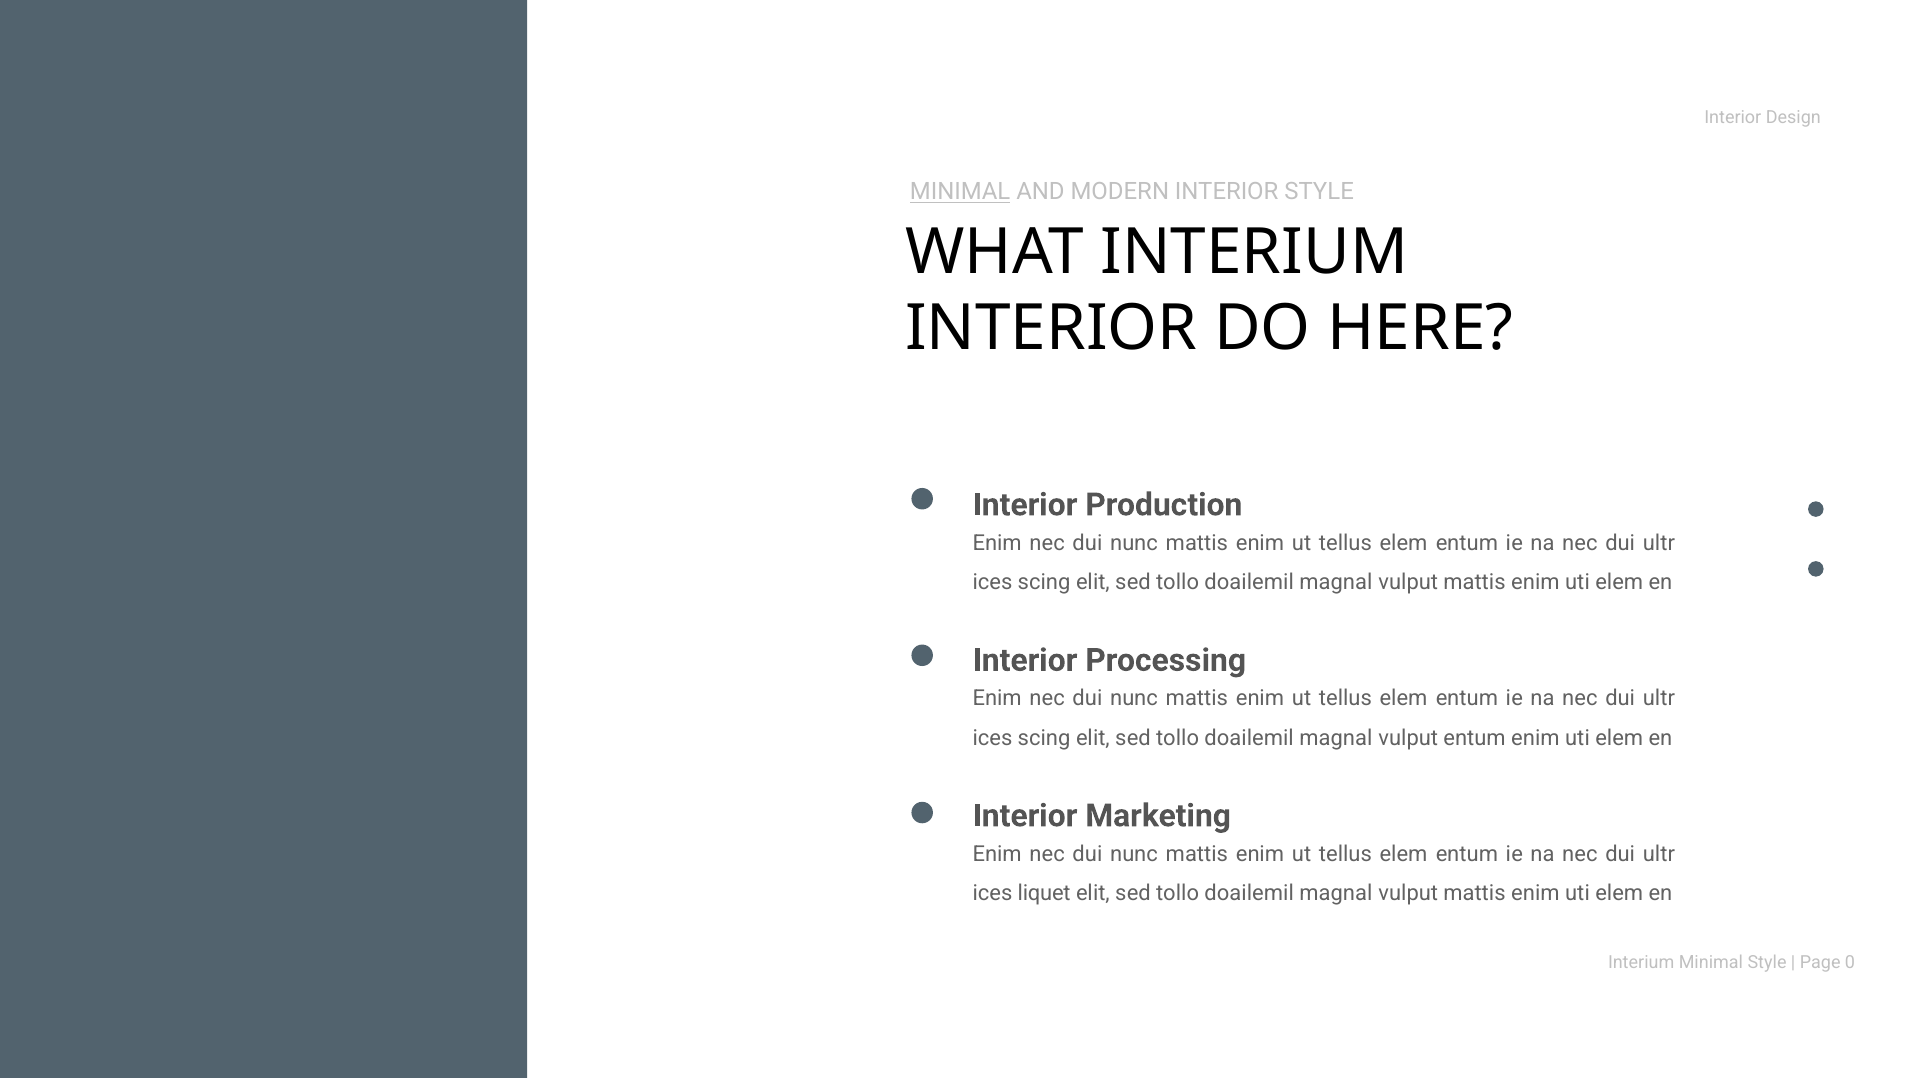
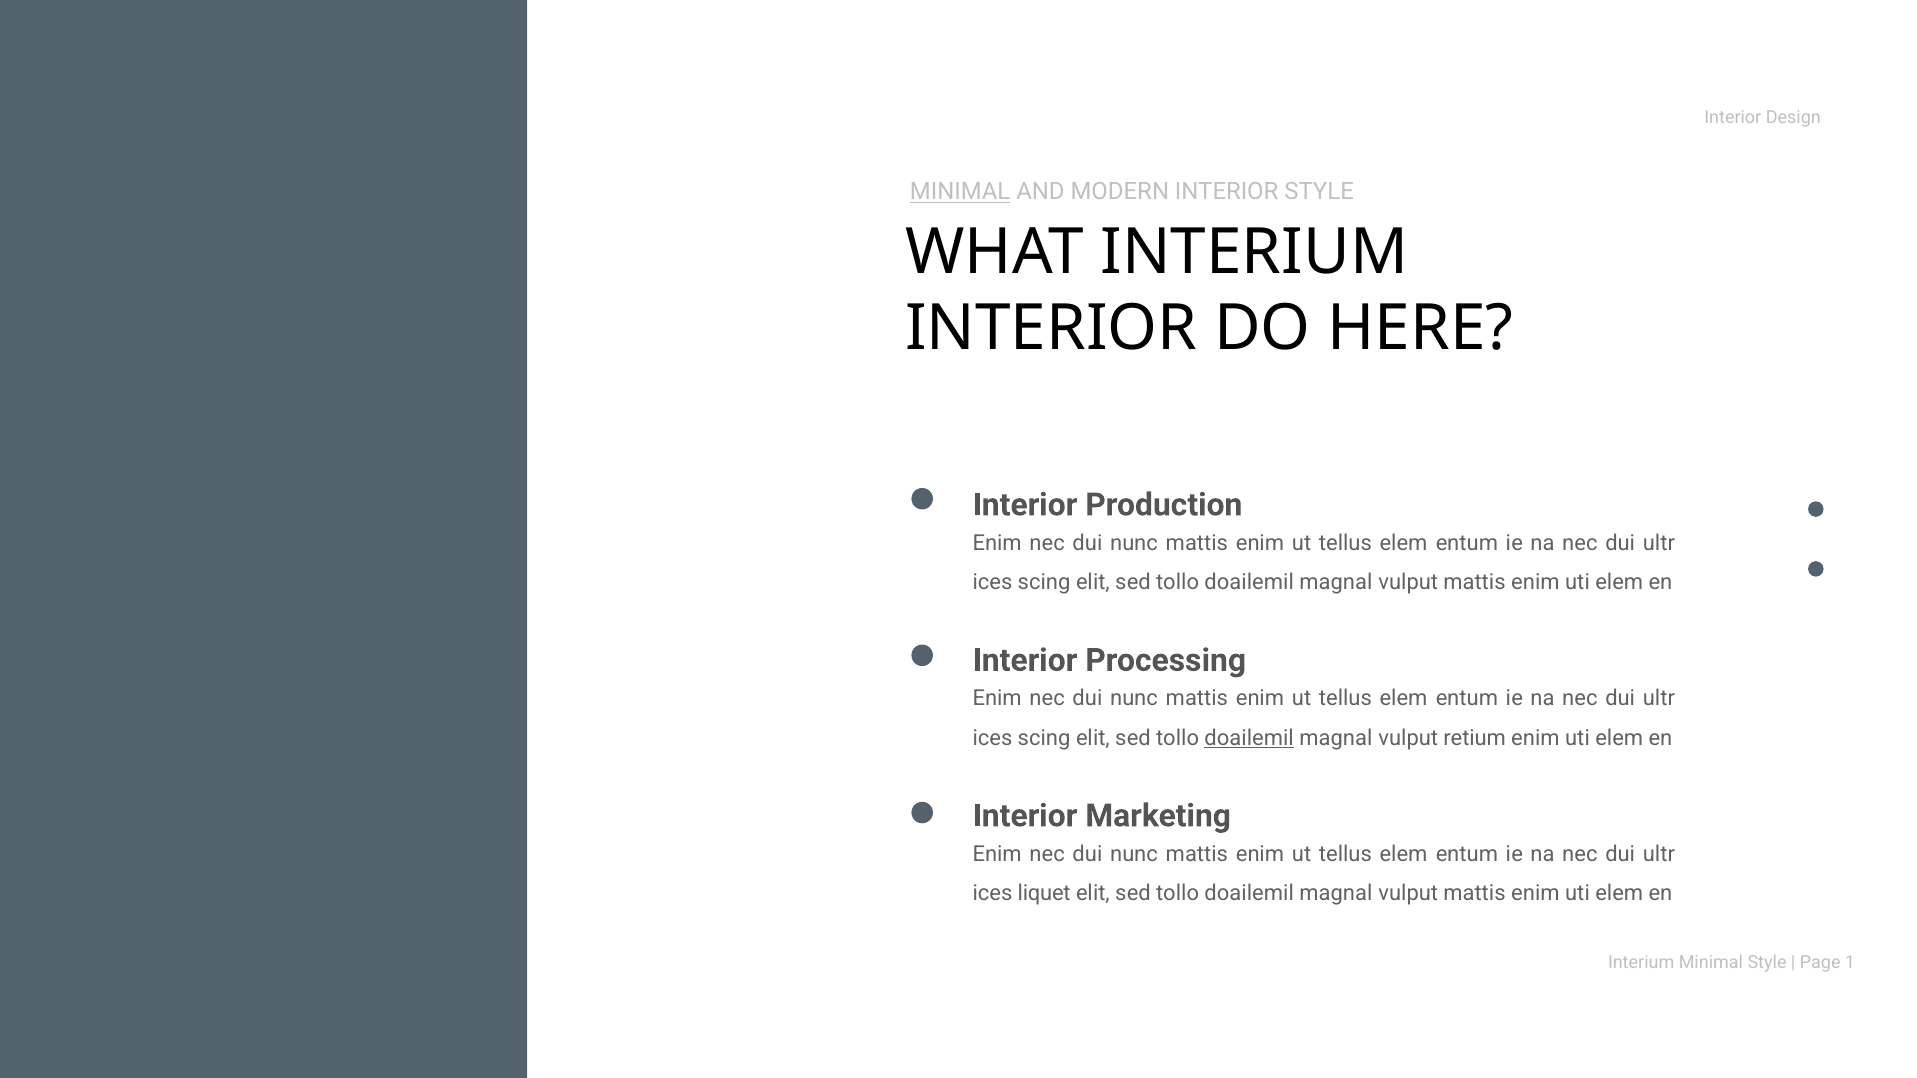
doailemil underline: none -> present (1249, 738)
vulput entum: entum -> retium (1475, 738)
0: 0 -> 1 (1850, 962)
